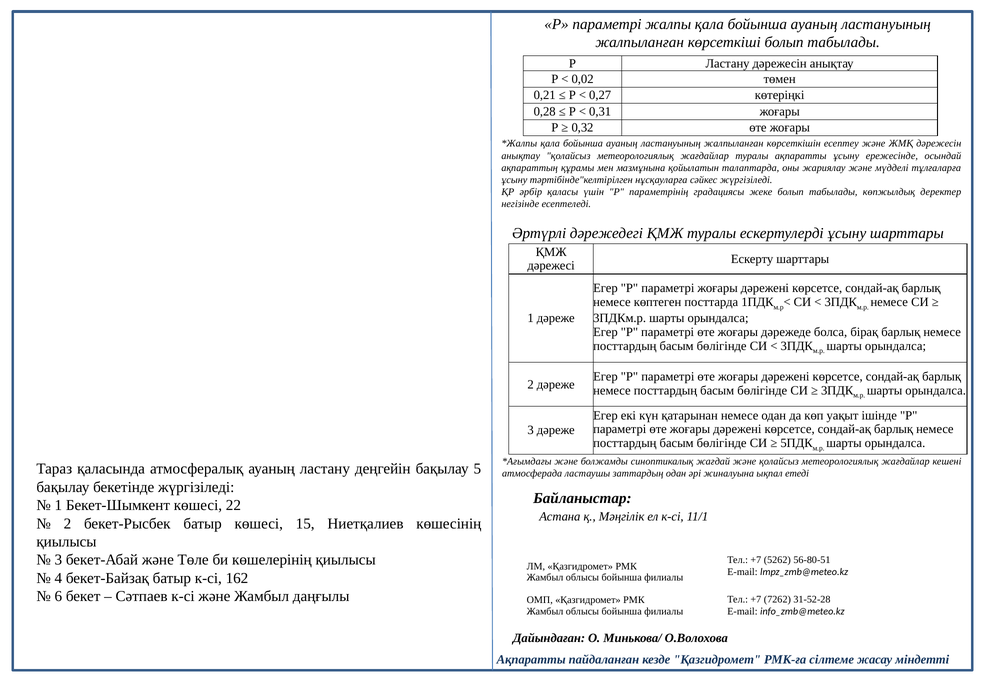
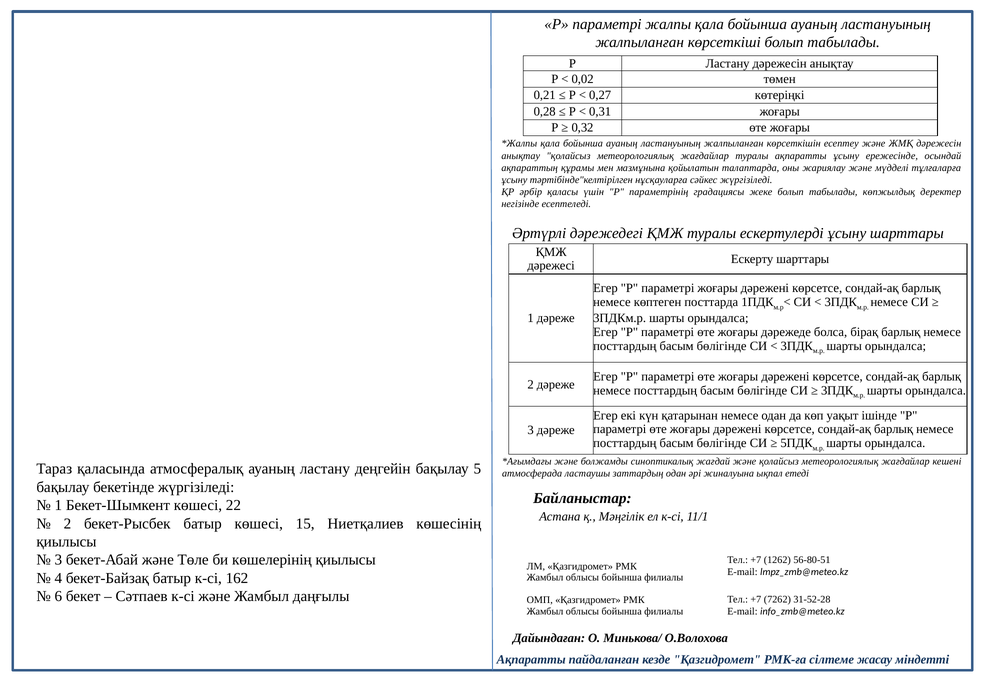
5262: 5262 -> 1262 (777, 560)
